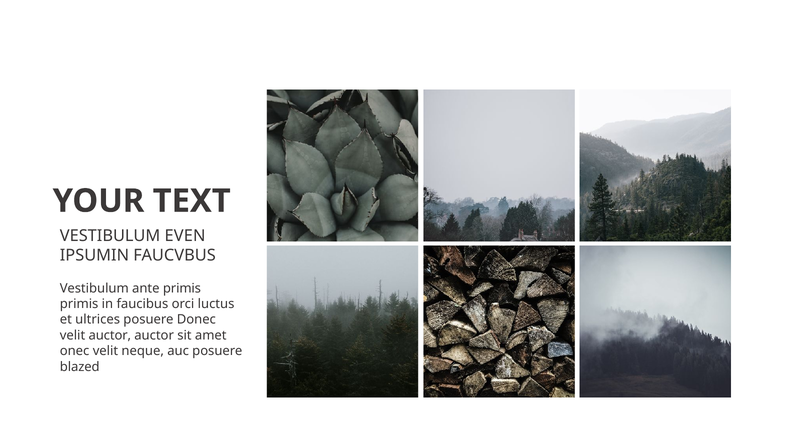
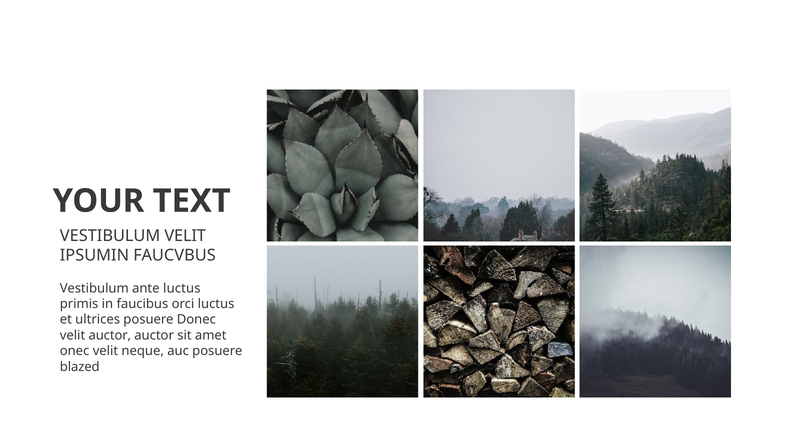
VESTIBULUM EVEN: EVEN -> VELIT (185, 235)
ante primis: primis -> luctus (182, 288)
